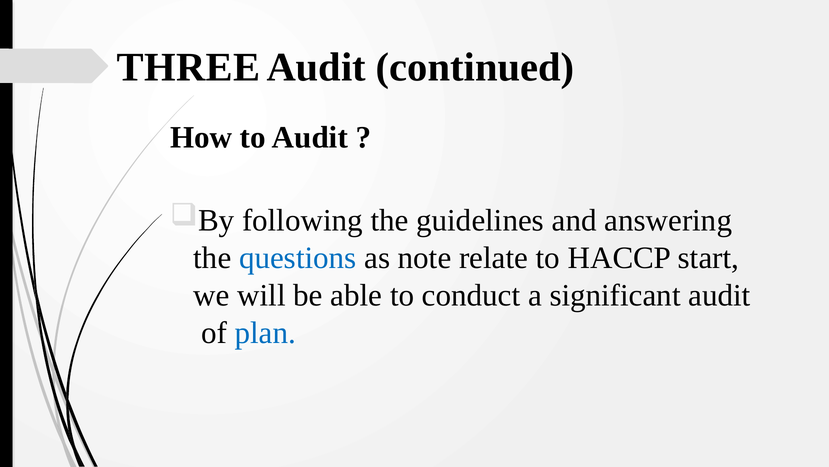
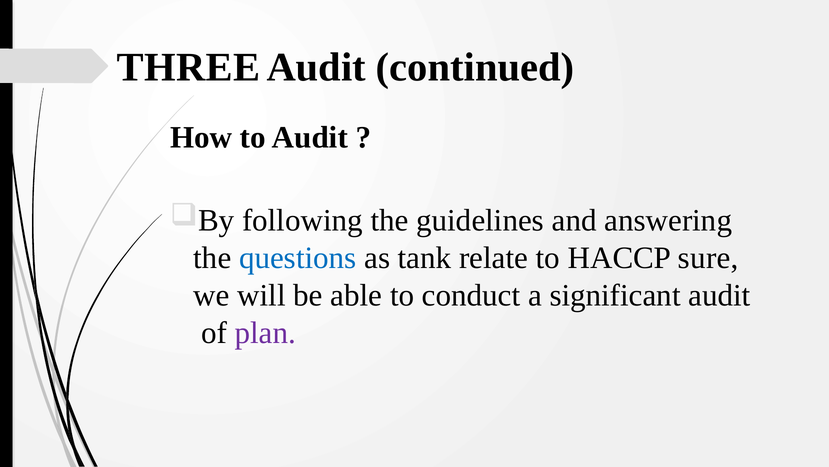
note: note -> tank (425, 258)
start: start -> sure (708, 258)
plan colour: blue -> purple (265, 332)
